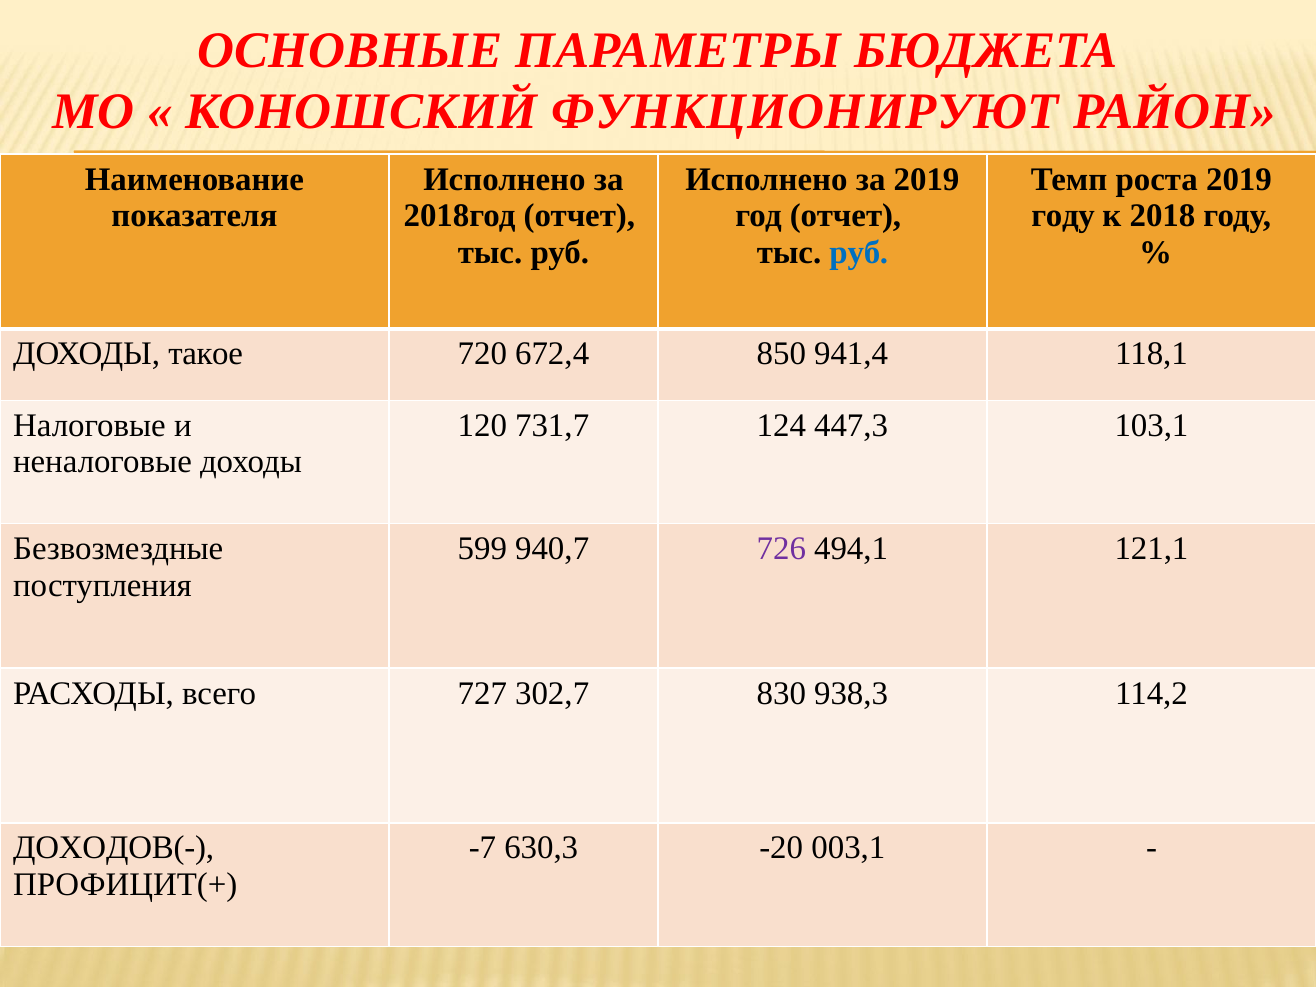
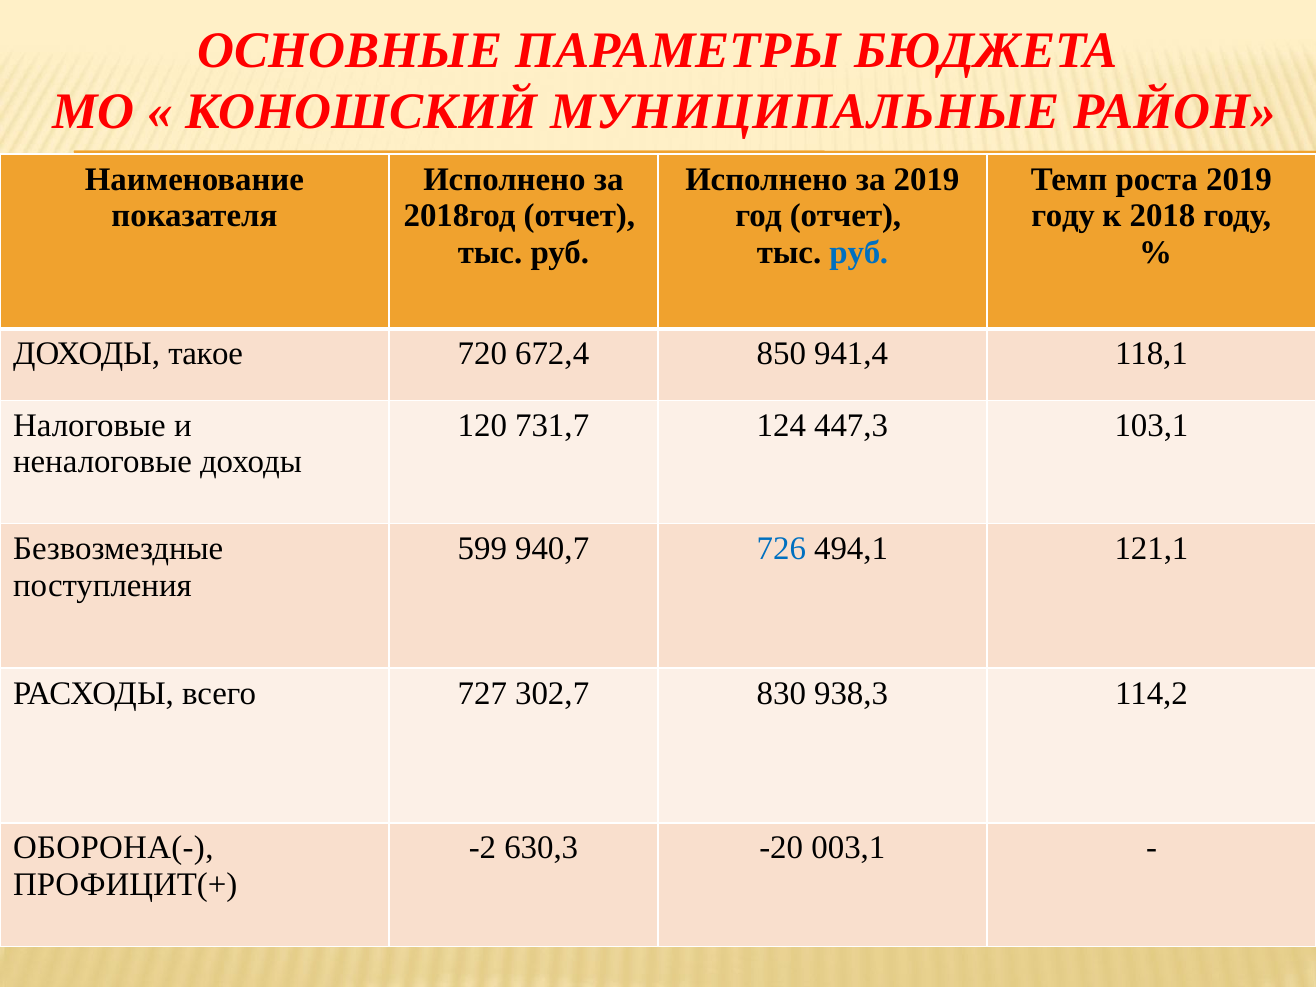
ФУНКЦИОНИРУЮТ: ФУНКЦИОНИРУЮТ -> МУНИЦИПАЛЬНЫЕ (805, 112)
726 colour: purple -> blue (781, 549)
ДОХОДОВ(-: ДОХОДОВ(- -> ОБОРОНА(- (113, 848)
-7: -7 -> -2 (482, 848)
